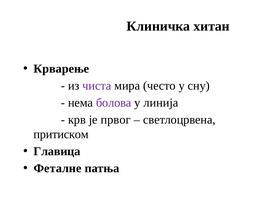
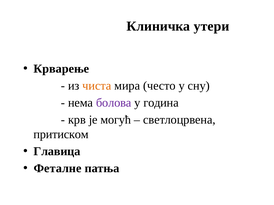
хитан: хитан -> утери (212, 26)
чиста colour: purple -> orange (97, 86)
линија: линија -> година (161, 103)
првог: првог -> могућ (116, 120)
